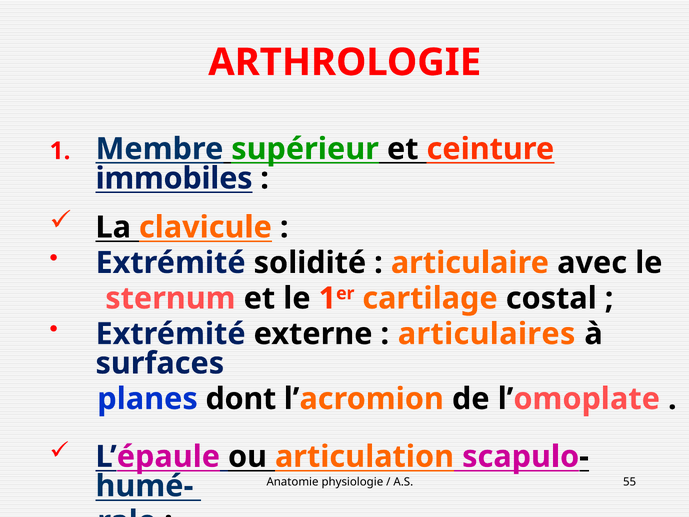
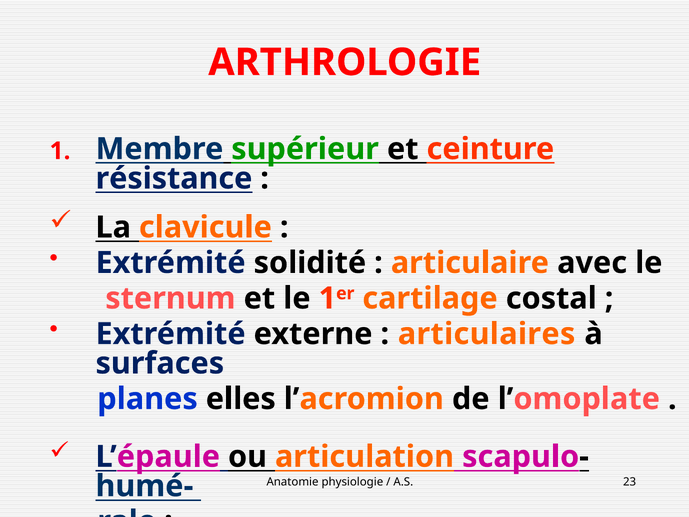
immobiles: immobiles -> résistance (174, 178)
dont: dont -> elles (241, 399)
55: 55 -> 23 (630, 482)
